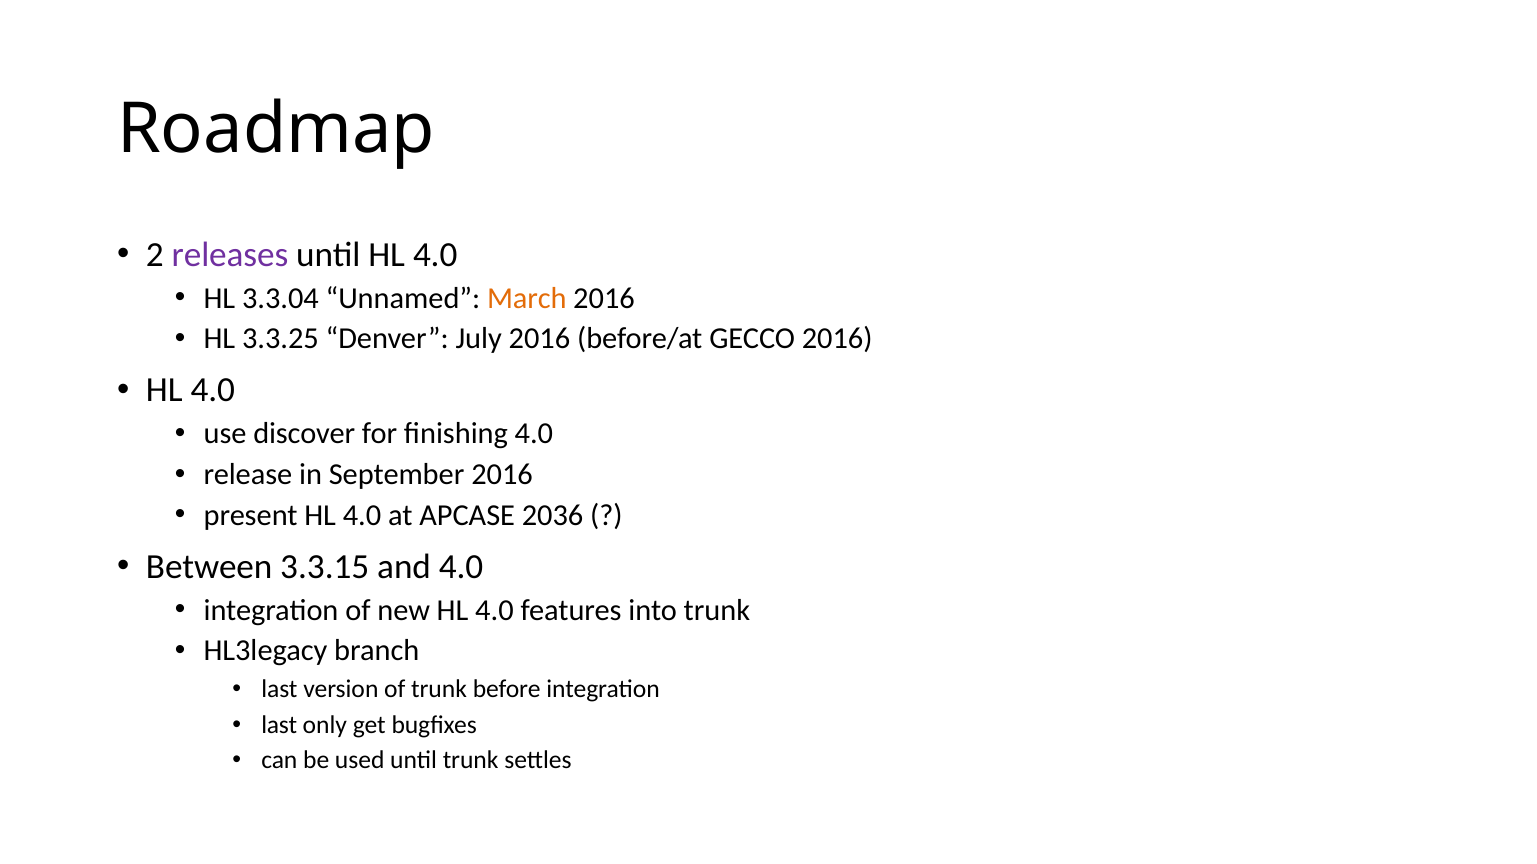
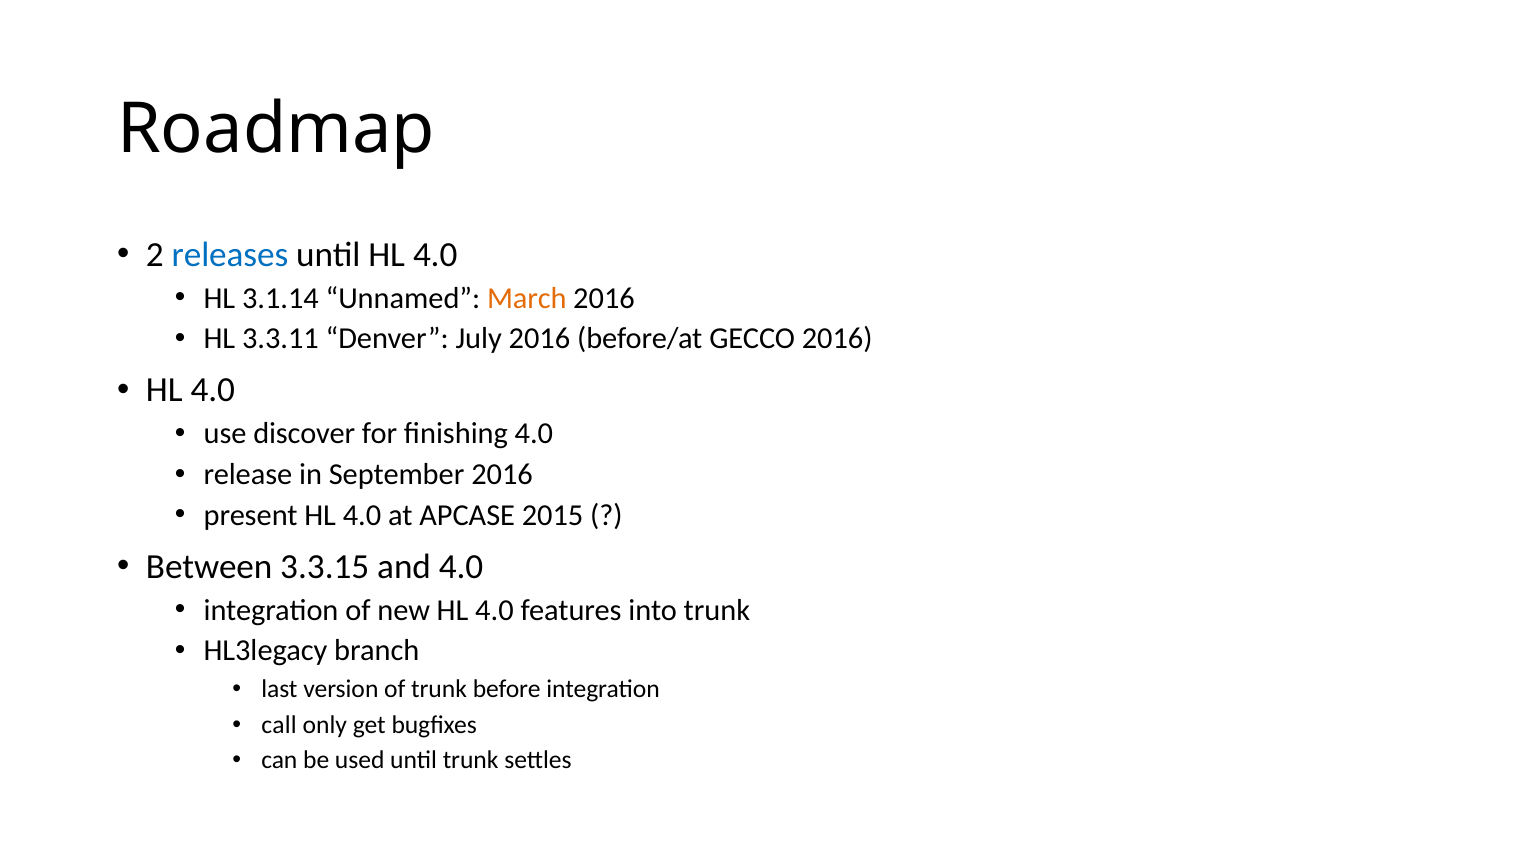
releases colour: purple -> blue (230, 255)
3.3.04: 3.3.04 -> 3.1.14 (280, 298)
3.3.25: 3.3.25 -> 3.3.11 (280, 339)
2036: 2036 -> 2015 (553, 516)
last: last -> call (279, 725)
